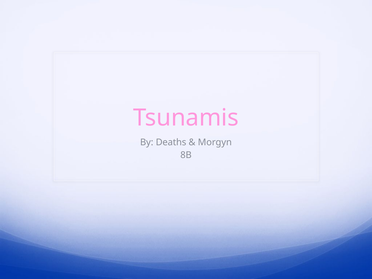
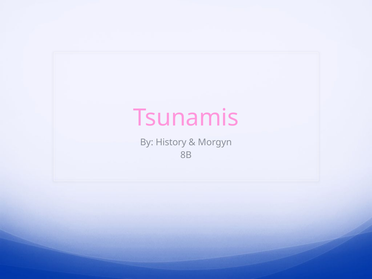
Deaths: Deaths -> History (171, 142)
